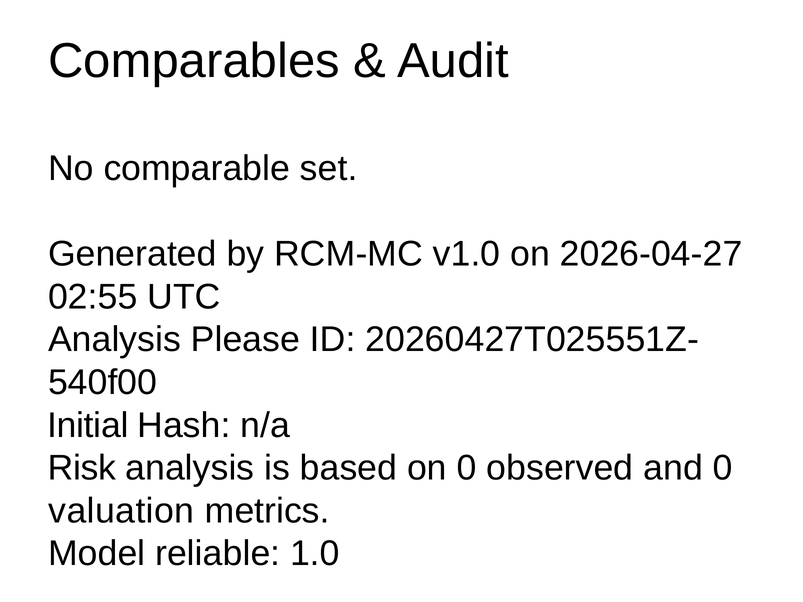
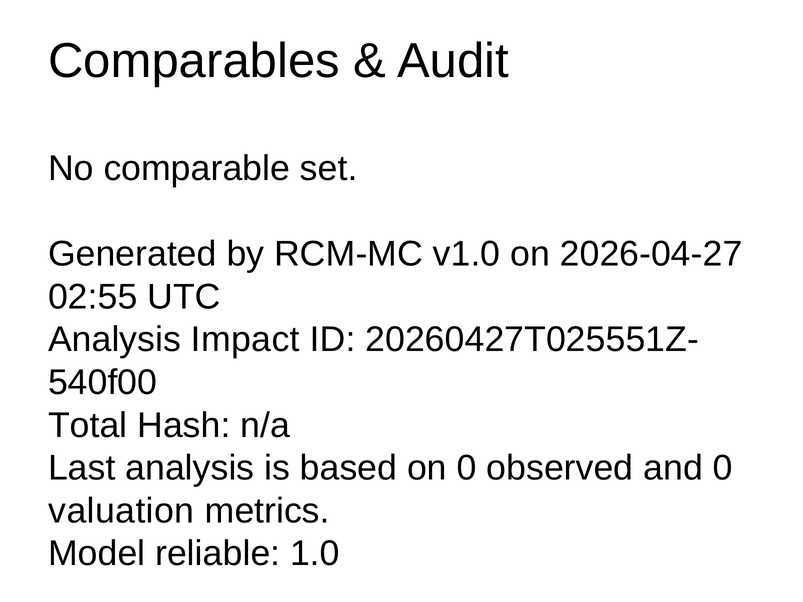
Please: Please -> Impact (245, 340)
Initial: Initial -> Total (88, 425)
Risk: Risk -> Last (82, 468)
